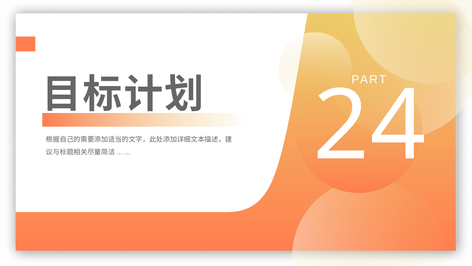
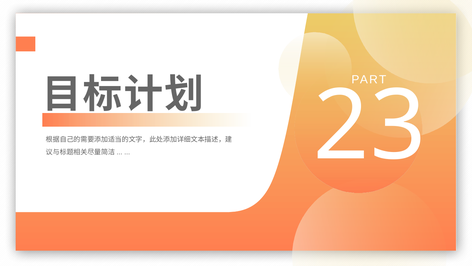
24: 24 -> 23 (370, 126)
